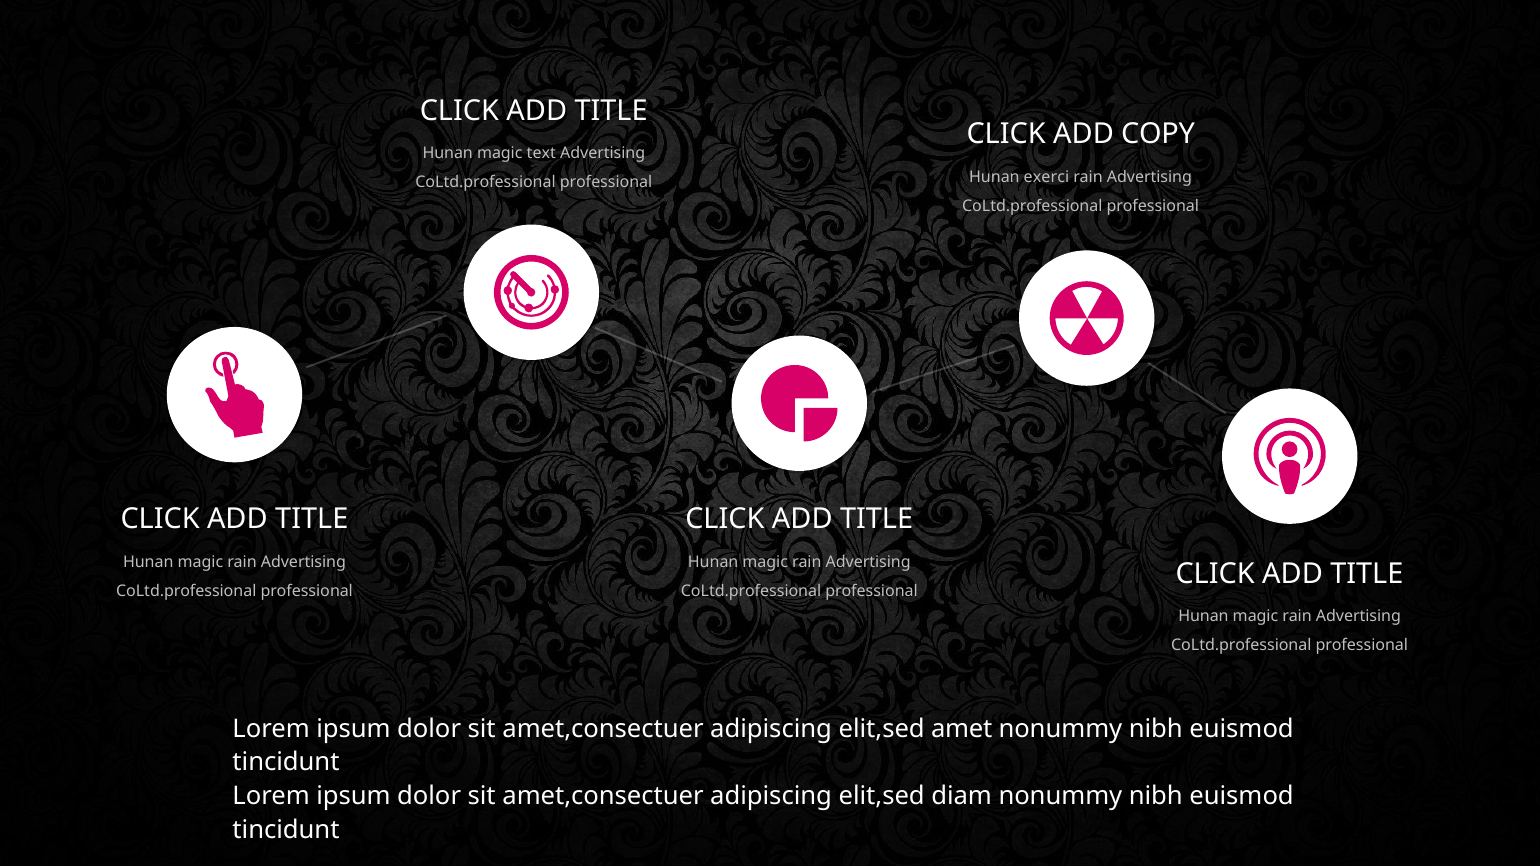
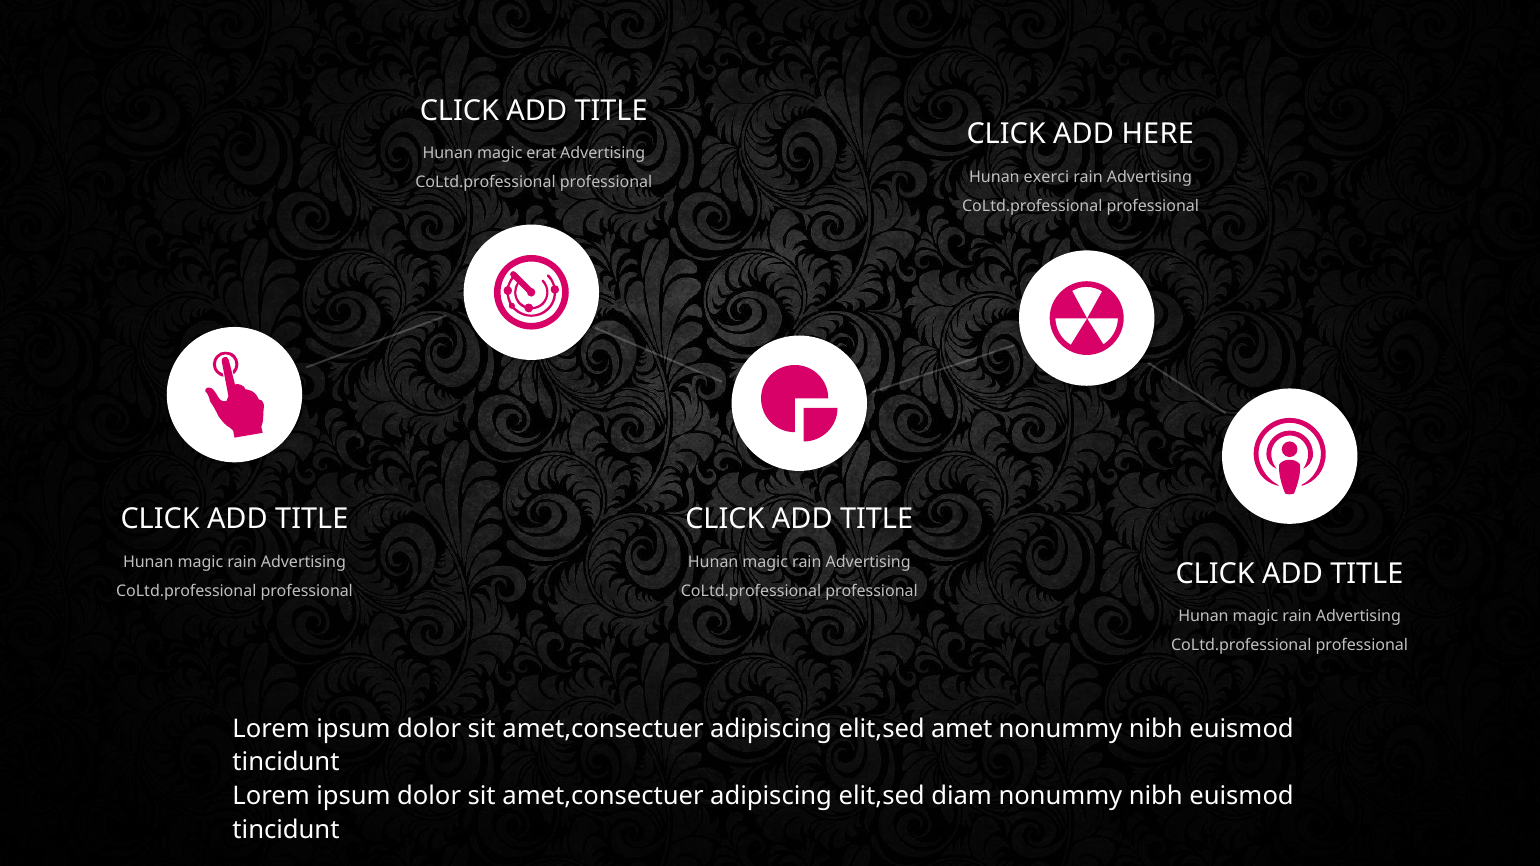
COPY: COPY -> HERE (1158, 134)
text: text -> erat (541, 154)
